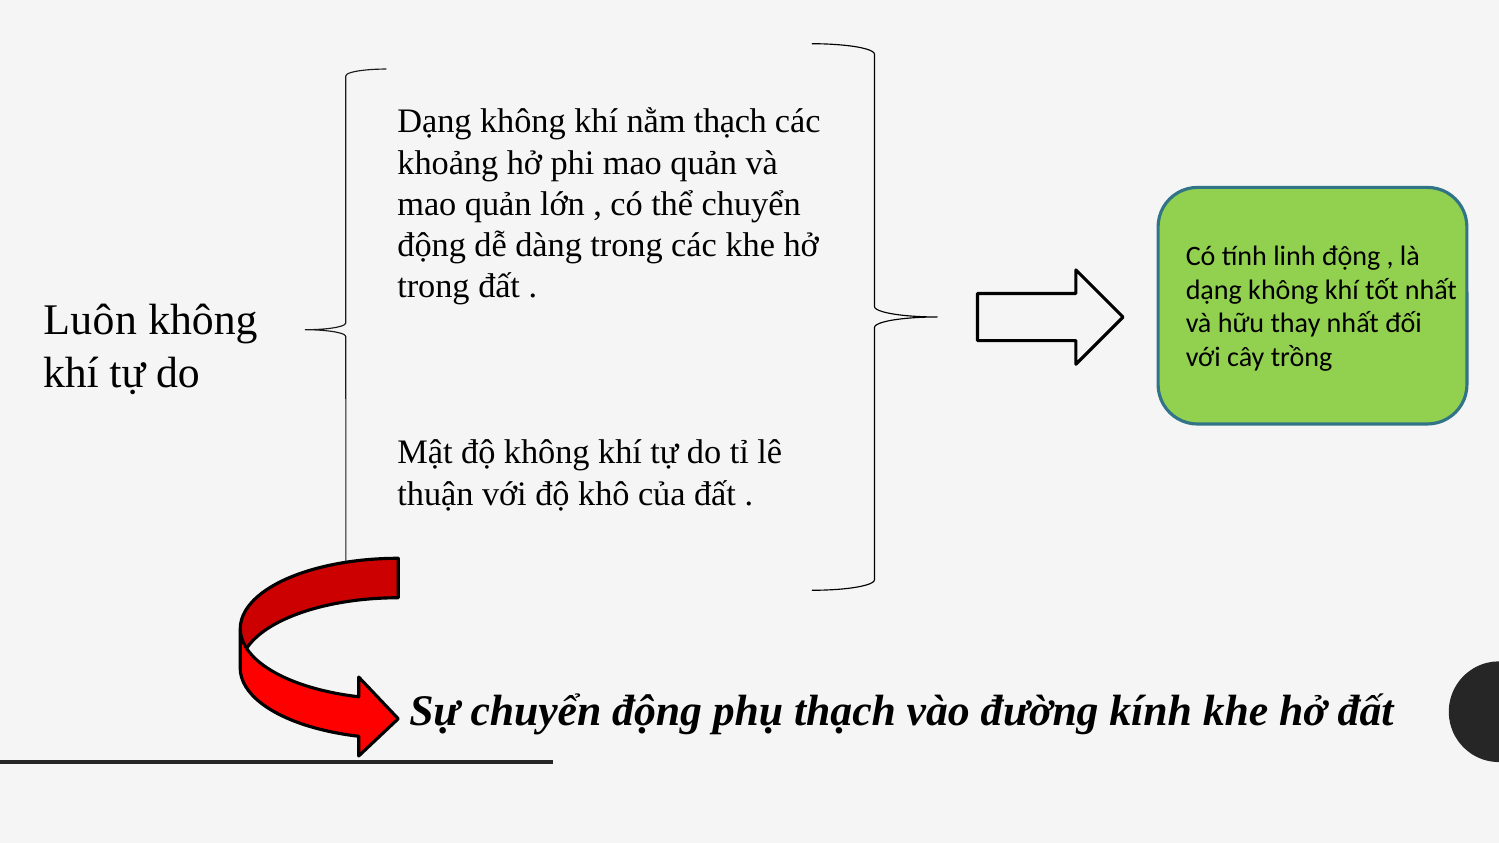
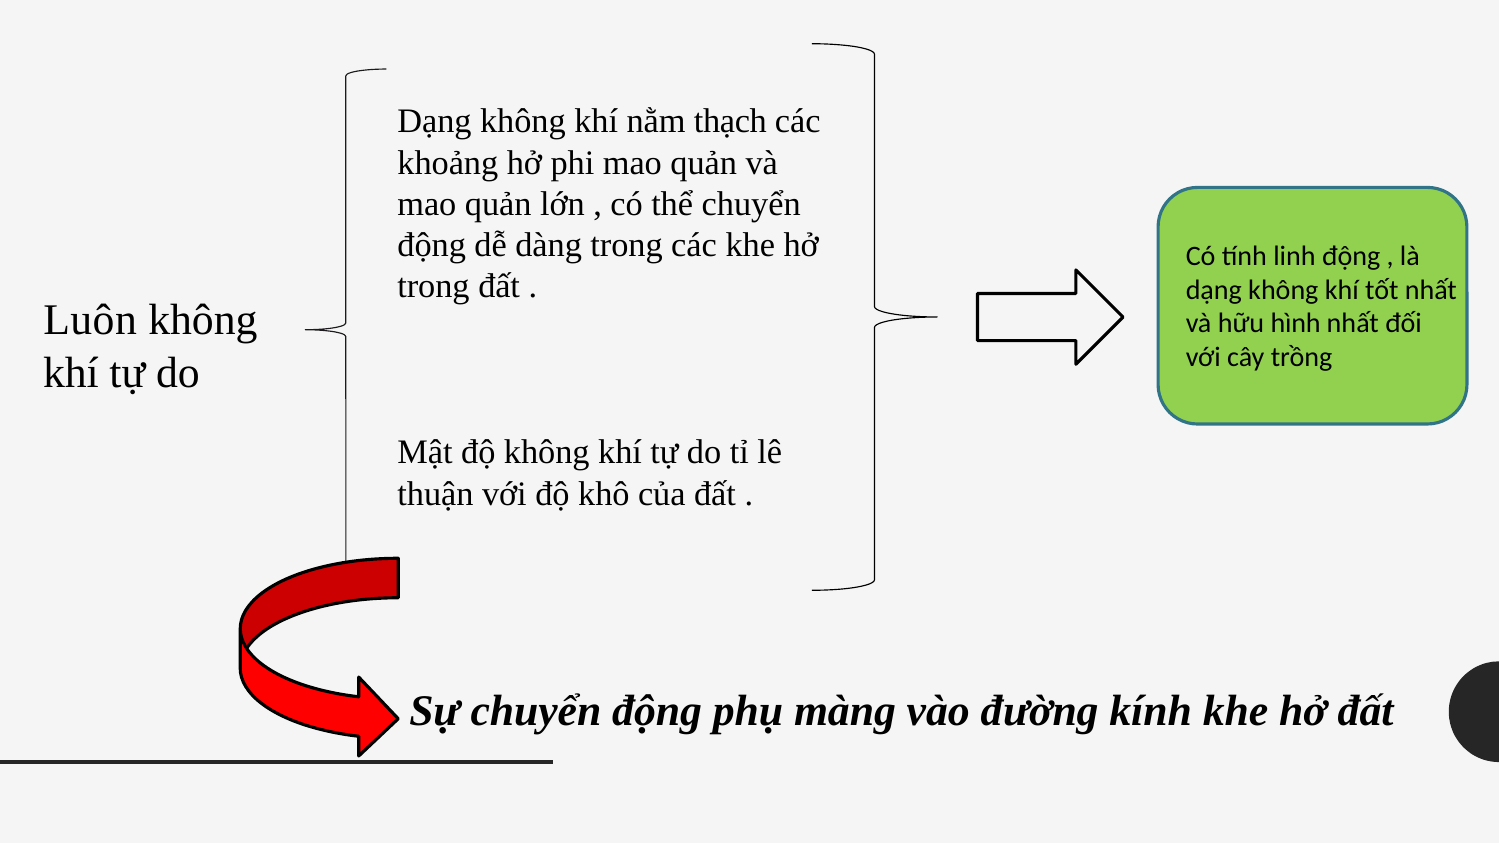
thay: thay -> hình (1296, 324)
phụ thạch: thạch -> màng (845, 711)
